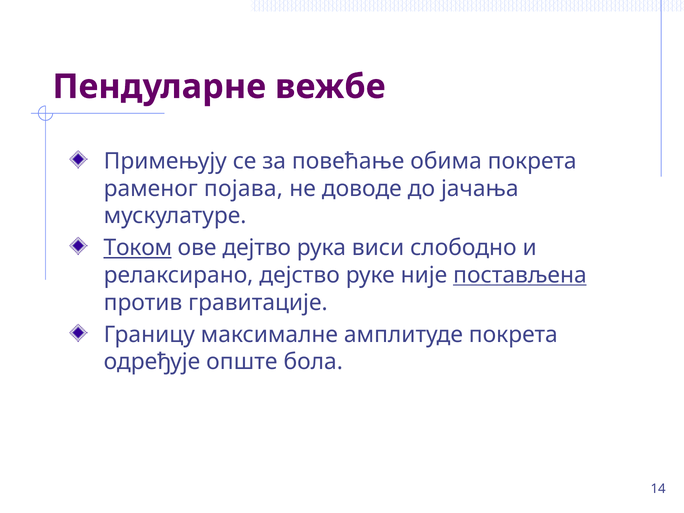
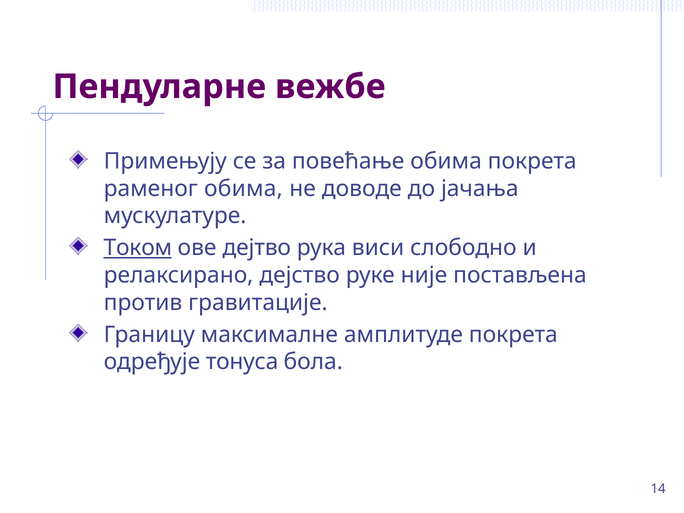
раменог појава: појава -> обима (243, 189)
постављена underline: present -> none (520, 275)
опште: опште -> тонуса (242, 362)
